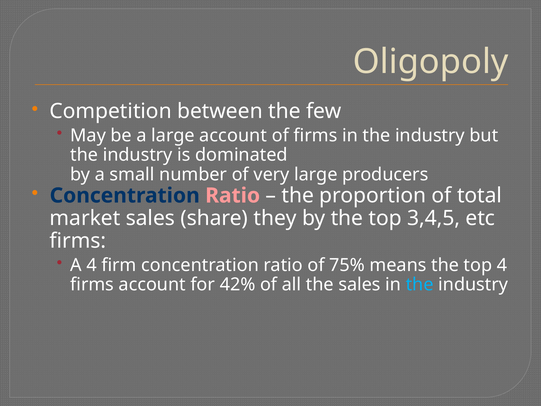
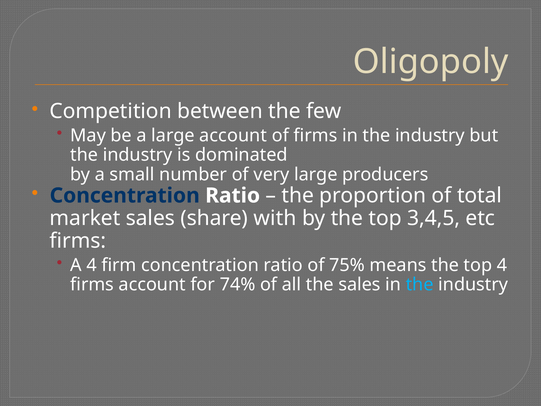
Ratio colour: pink -> white (233, 195)
they: they -> with (275, 218)
42%: 42% -> 74% (238, 284)
